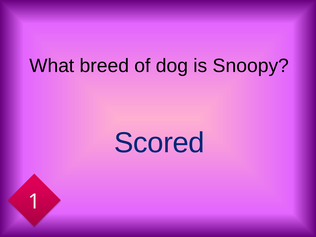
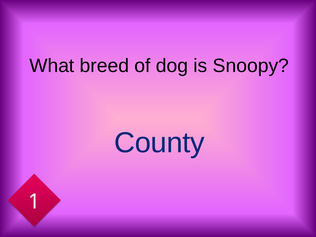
Scored: Scored -> County (159, 143)
